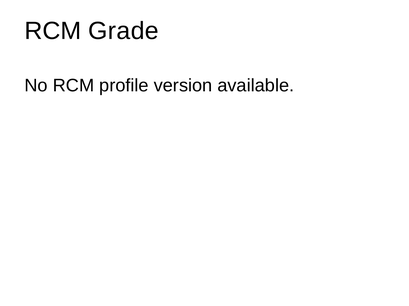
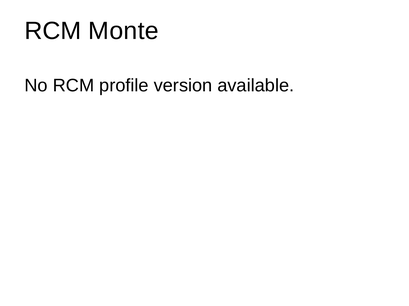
Grade: Grade -> Monte (124, 31)
